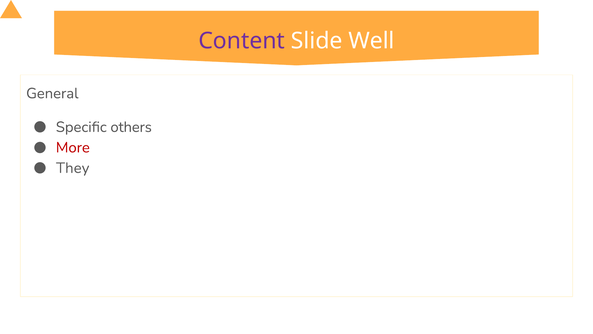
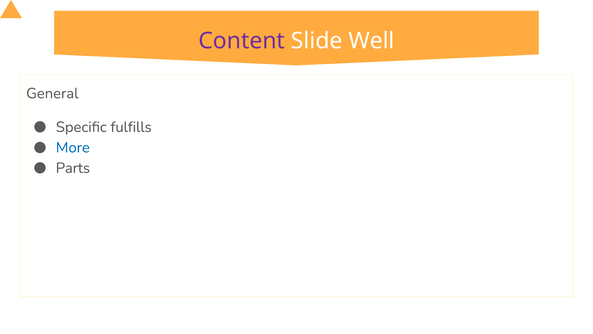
others: others -> fulfills (131, 127)
More colour: red -> blue (73, 147)
They: They -> Parts (73, 168)
